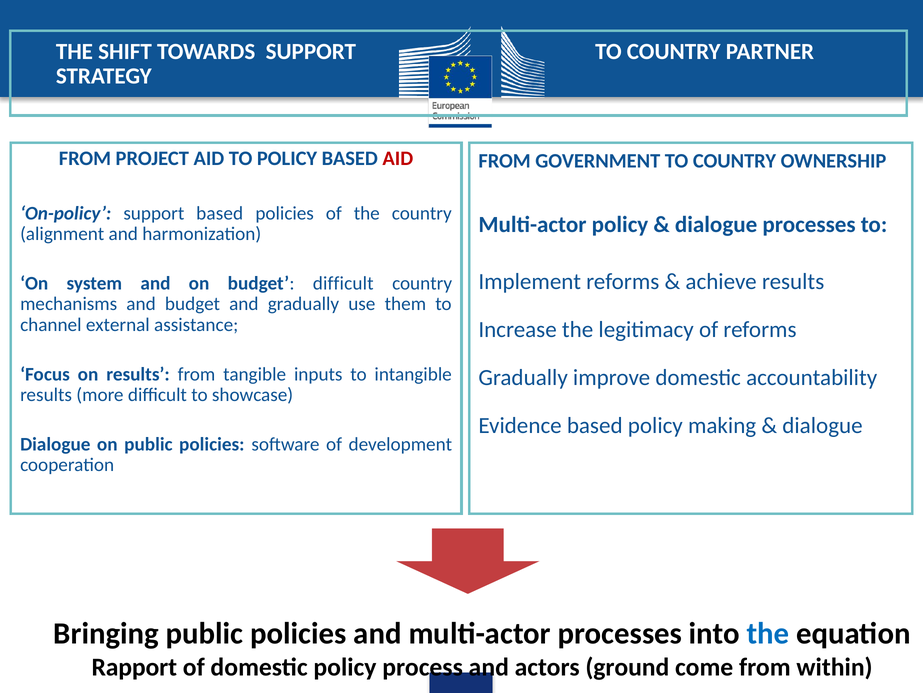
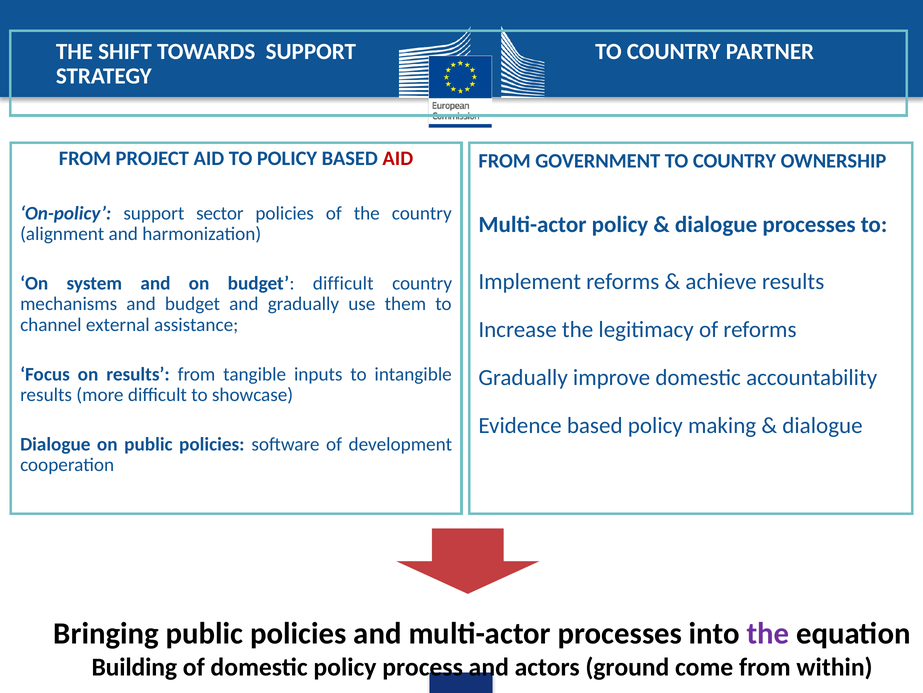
support based: based -> sector (220, 213)
the colour: blue -> purple (768, 633)
Rapport: Rapport -> Building (134, 666)
